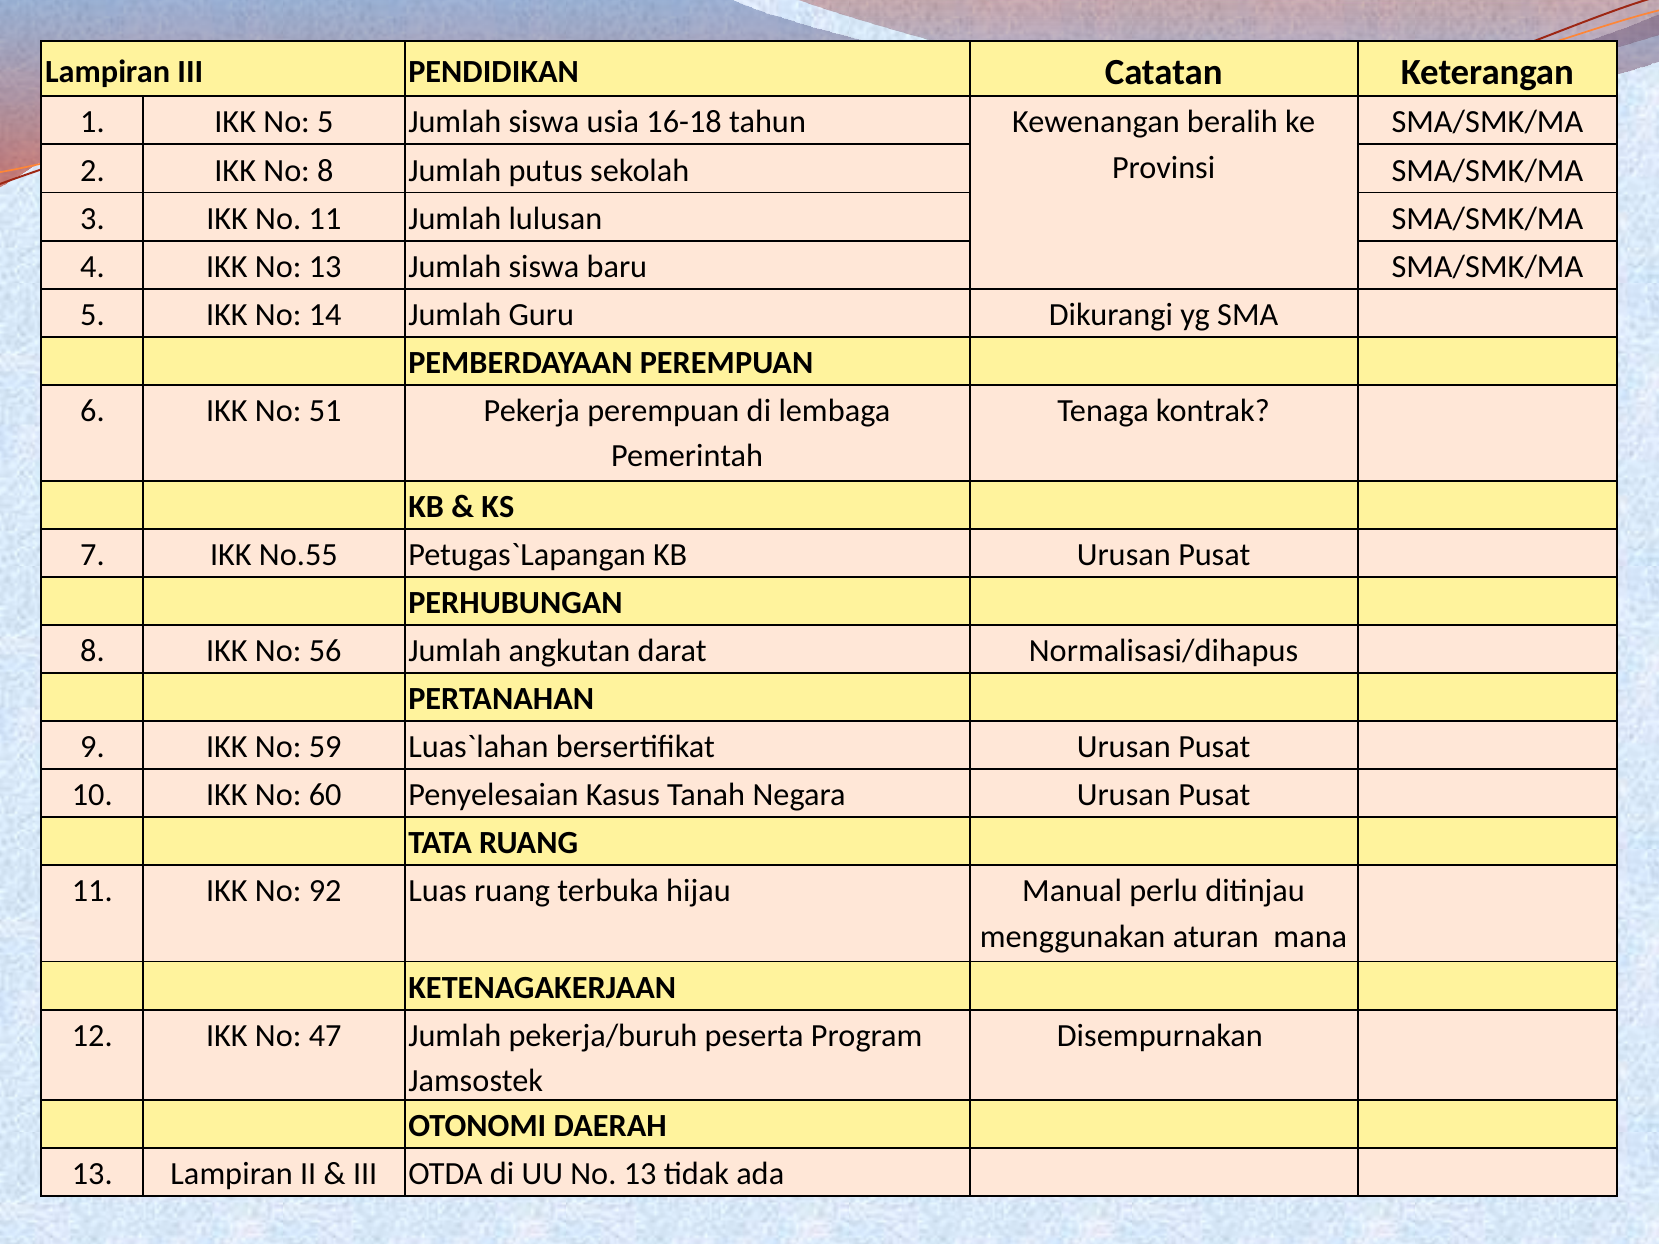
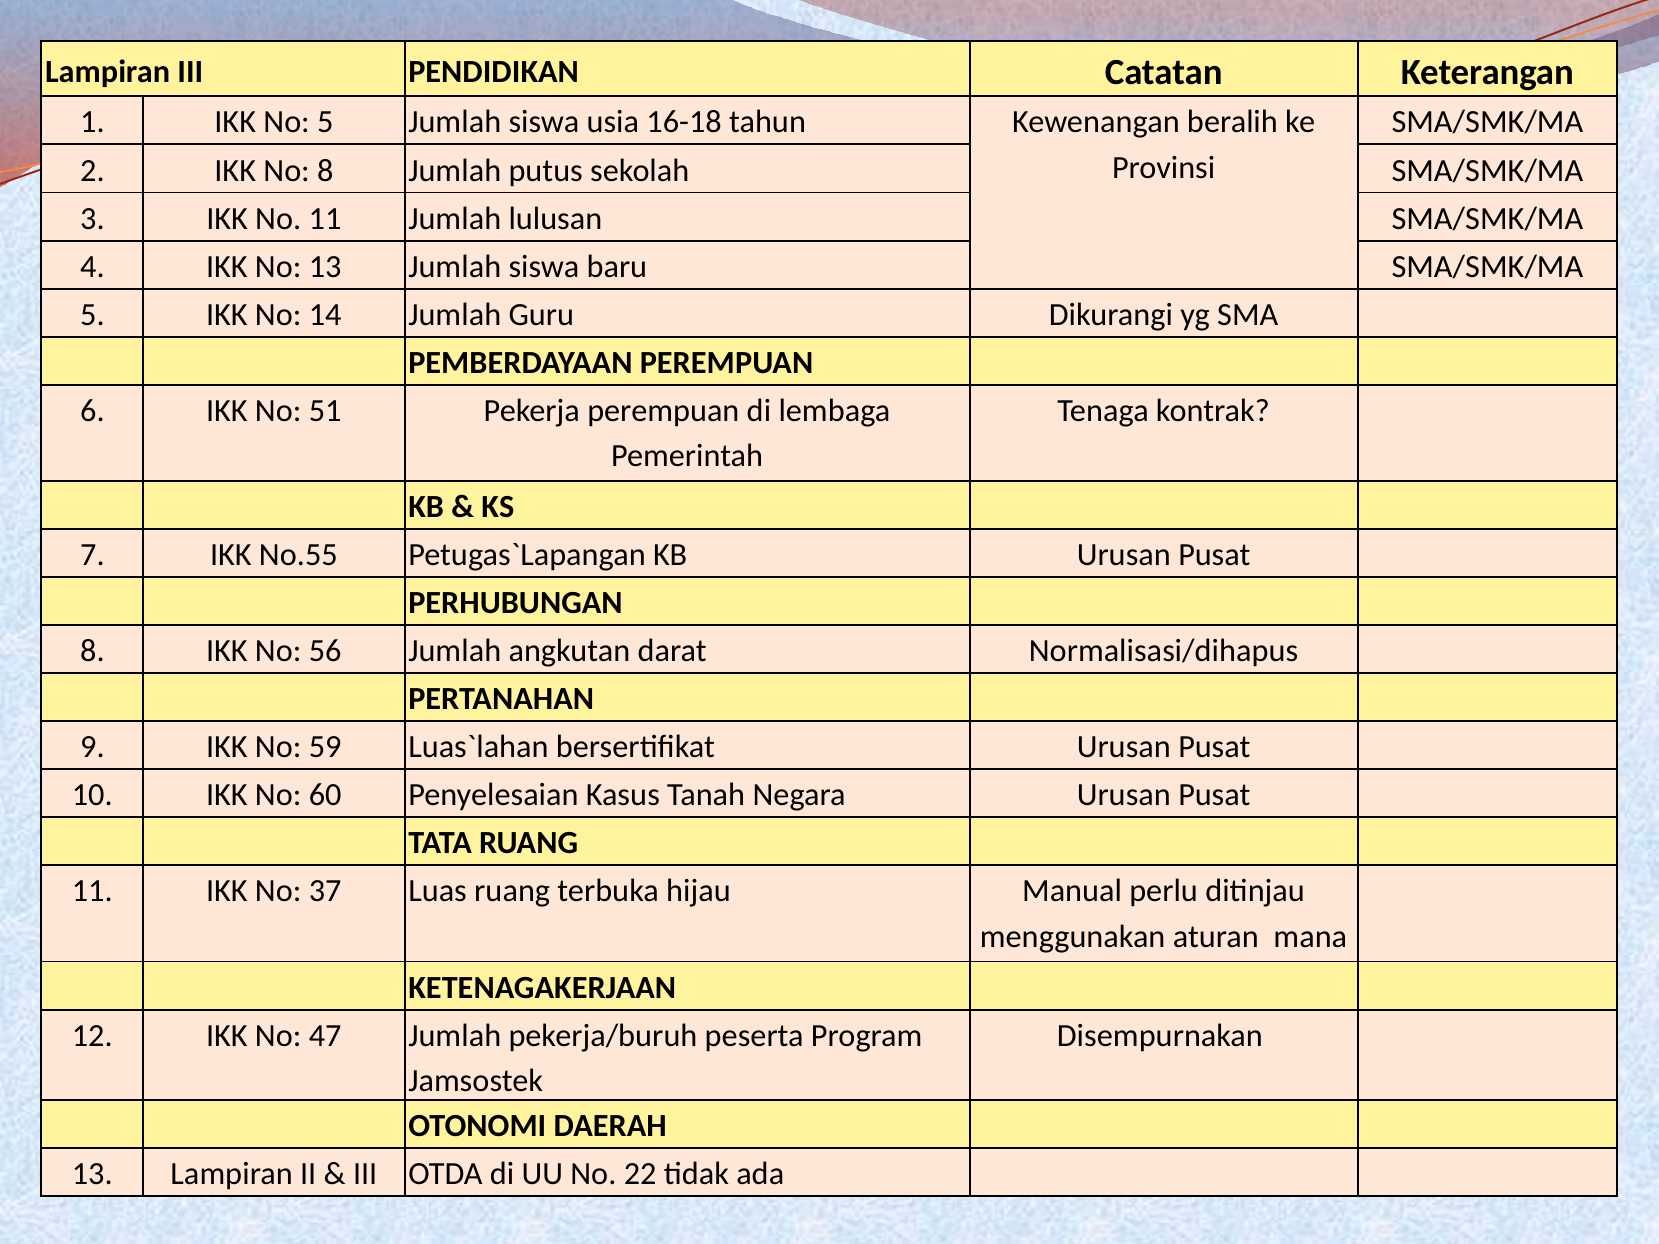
92: 92 -> 37 (325, 891)
UU No 13: 13 -> 22 (640, 1174)
